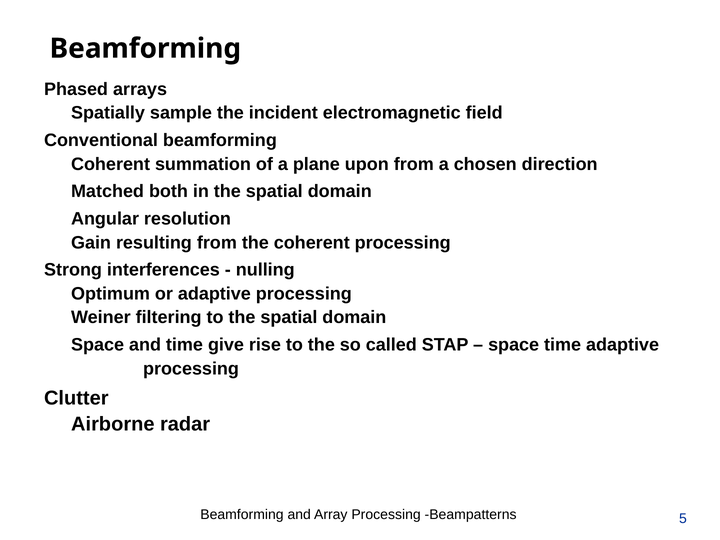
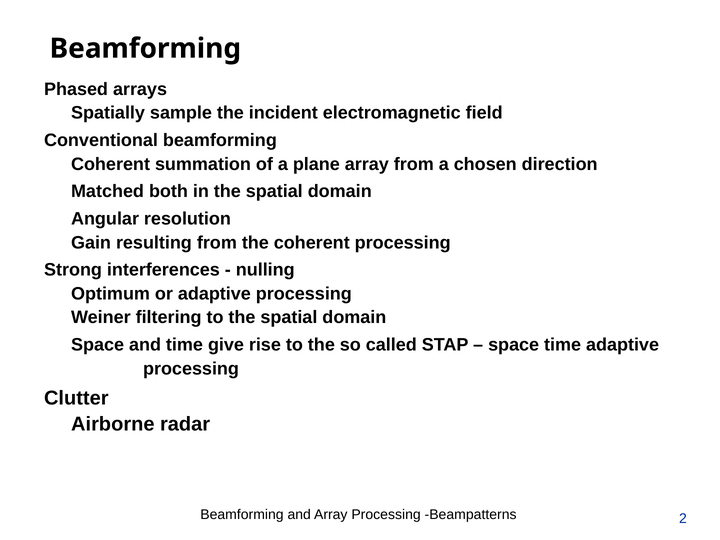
plane upon: upon -> array (367, 164)
5: 5 -> 2 (683, 519)
